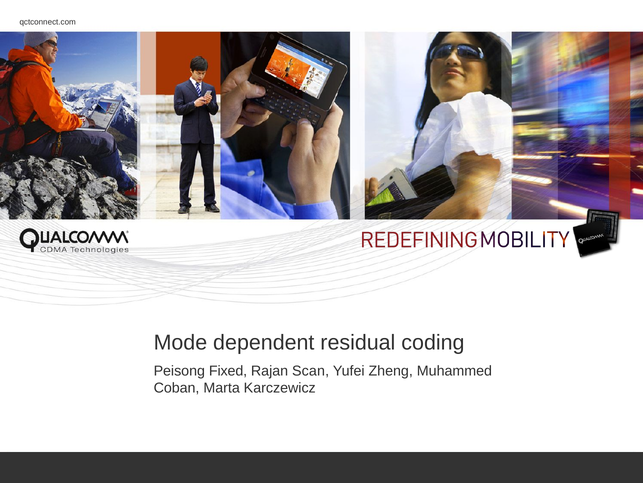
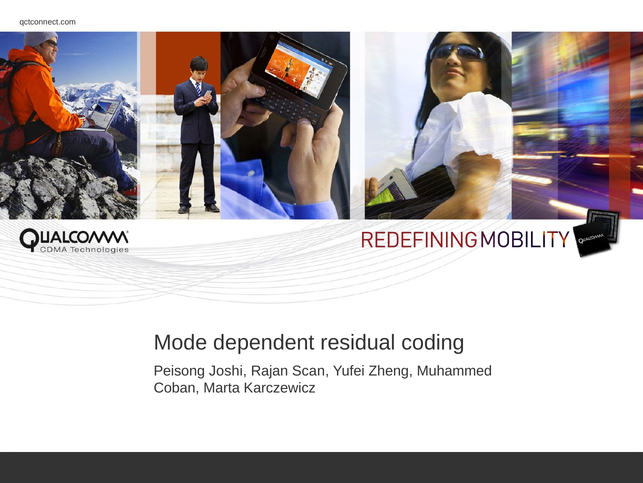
Fixed: Fixed -> Joshi (228, 370)
